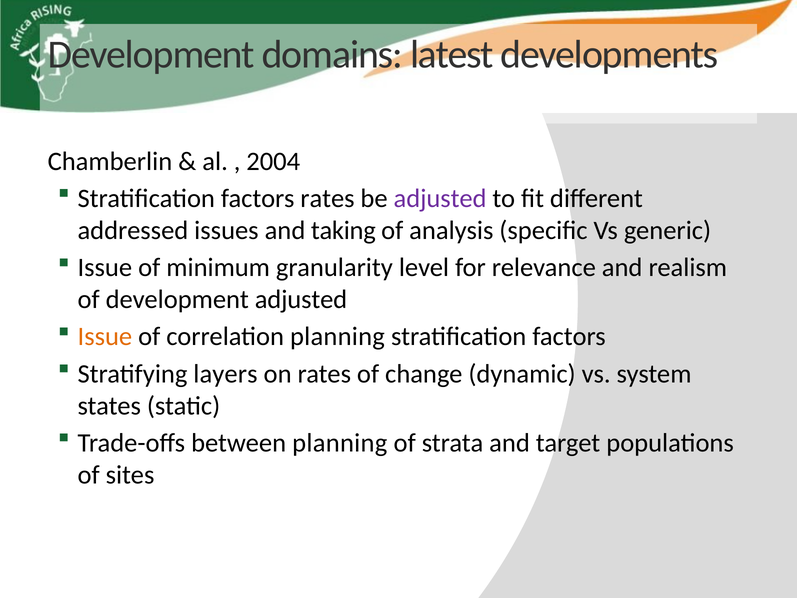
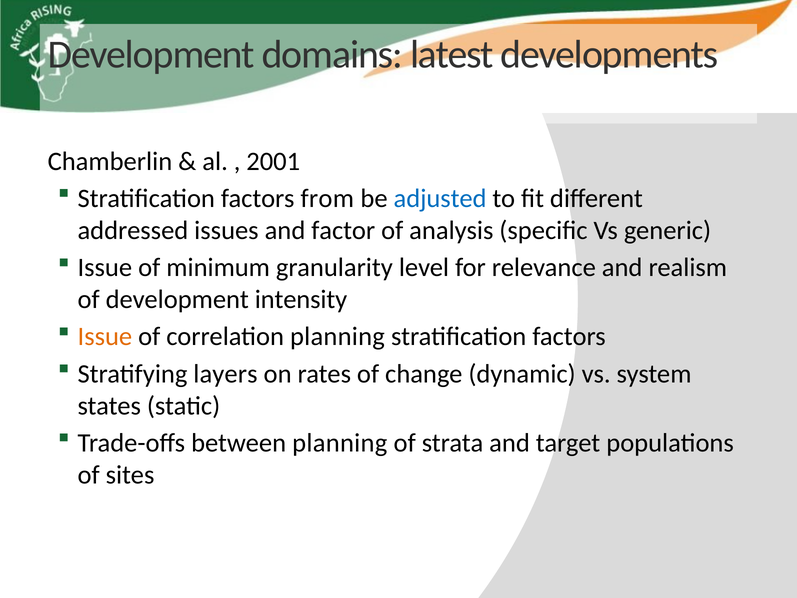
2004: 2004 -> 2001 (273, 161)
factors rates: rates -> from (327, 198)
adjusted colour: purple -> blue (440, 198)
taking: taking -> factor (343, 230)
development adjusted: adjusted -> intensity (301, 299)
